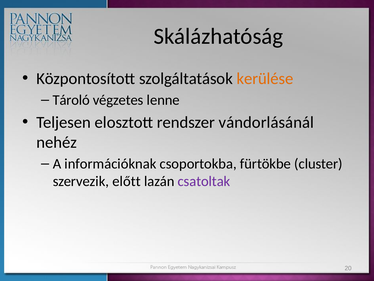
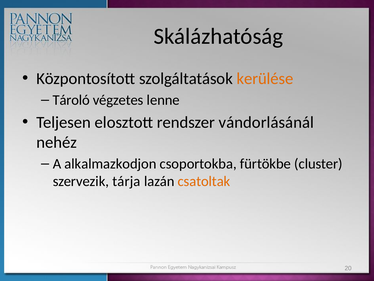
információknak: információknak -> alkalmazkodjon (110, 164)
előtt: előtt -> tárja (126, 181)
csatoltak colour: purple -> orange (204, 181)
